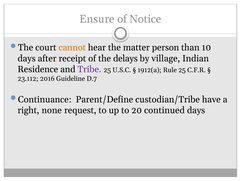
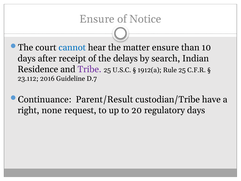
cannot colour: orange -> blue (72, 47)
matter person: person -> ensure (165, 47)
village: village -> search (166, 58)
Parent/Define: Parent/Define -> Parent/Result (104, 99)
continued: continued -> regulatory (164, 110)
